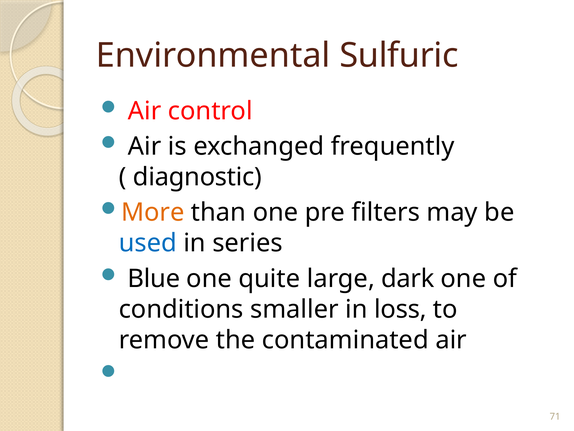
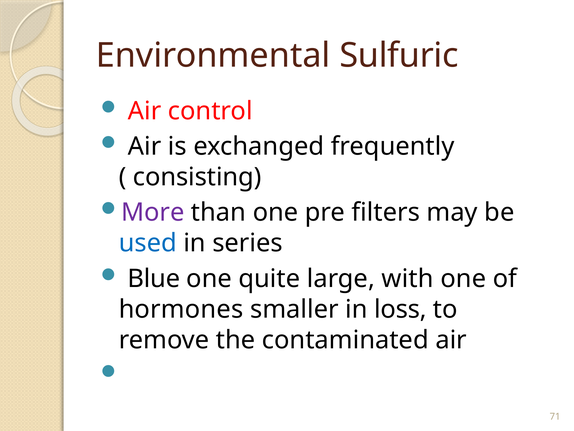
diagnostic: diagnostic -> consisting (197, 177)
More colour: orange -> purple (153, 212)
dark: dark -> with (408, 278)
conditions: conditions -> hormones (181, 309)
